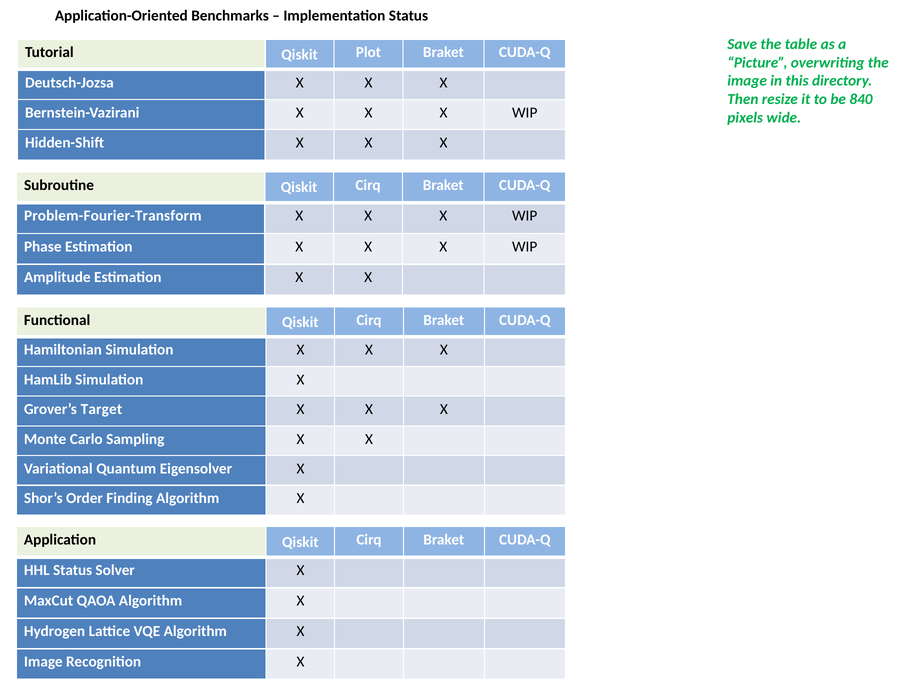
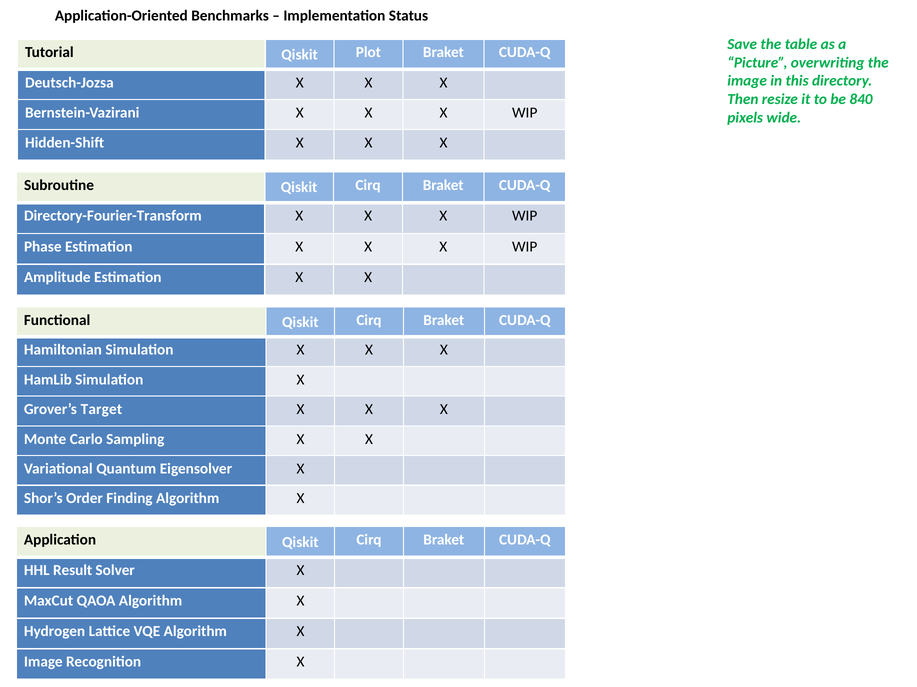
Problem-Fourier-Transform: Problem-Fourier-Transform -> Directory-Fourier-Transform (113, 216)
HHL Status: Status -> Result (73, 571)
